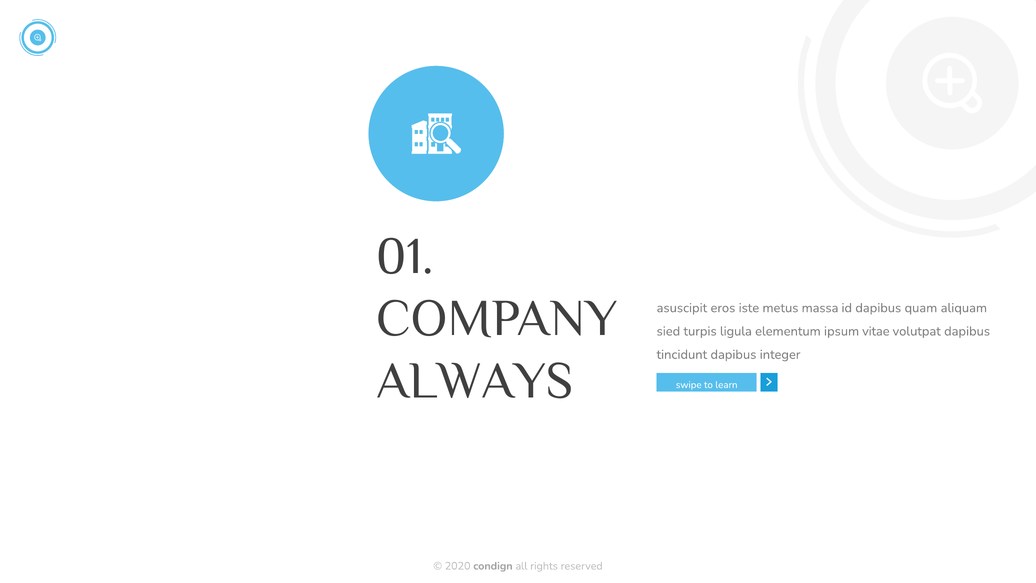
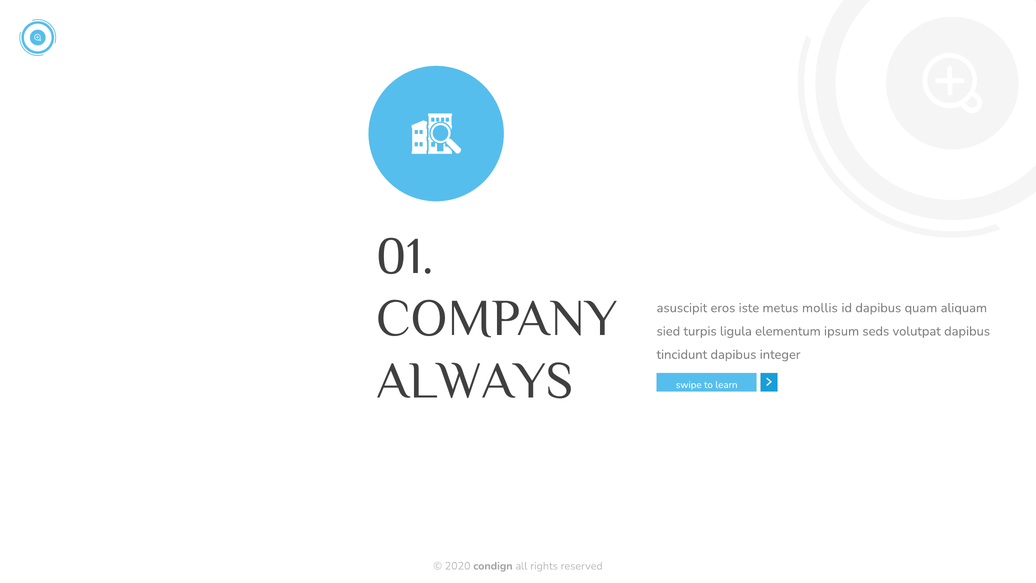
massa: massa -> mollis (820, 308)
vitae: vitae -> seds (876, 331)
